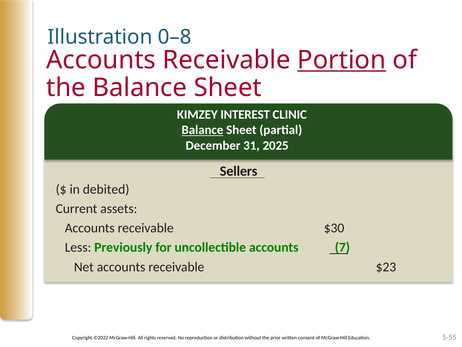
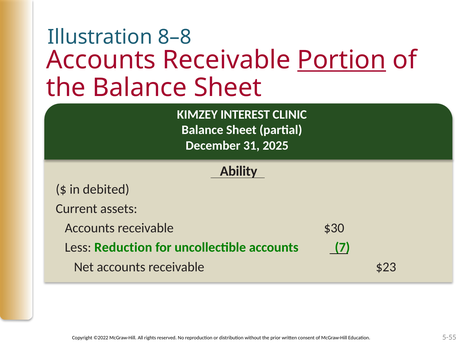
0–8: 0–8 -> 8–8 (175, 37)
Balance underline: present -> none (202, 130)
Sellers: Sellers -> Ability (239, 171)
Previously: Previously -> Reduction (123, 247)
